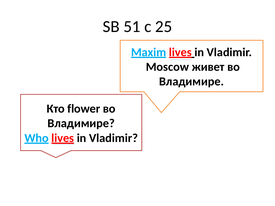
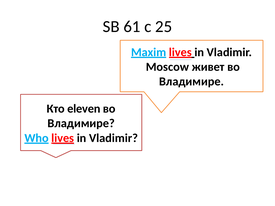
51: 51 -> 61 (132, 27)
flower: flower -> eleven (84, 109)
